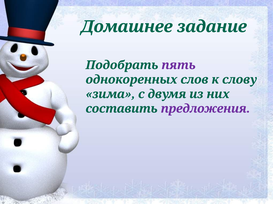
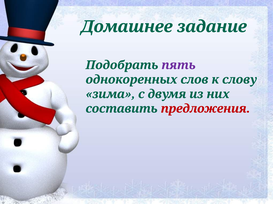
предложения colour: purple -> red (206, 109)
